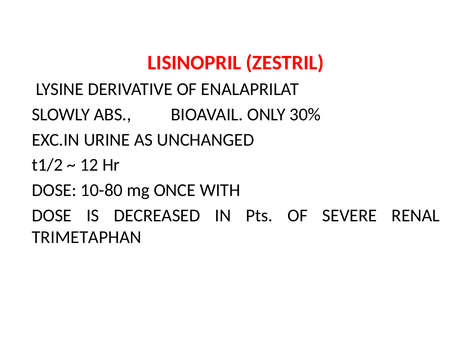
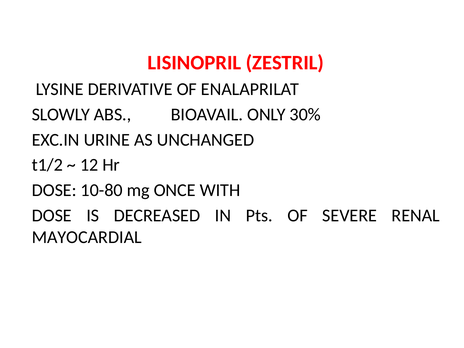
TRIMETAPHAN: TRIMETAPHAN -> MAYOCARDIAL (87, 237)
